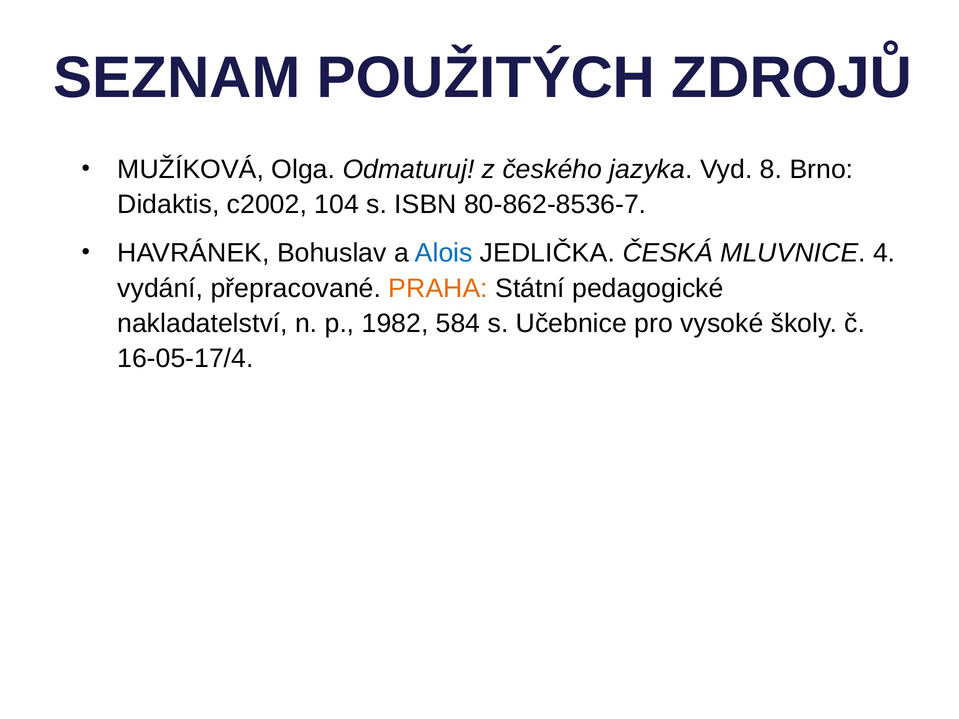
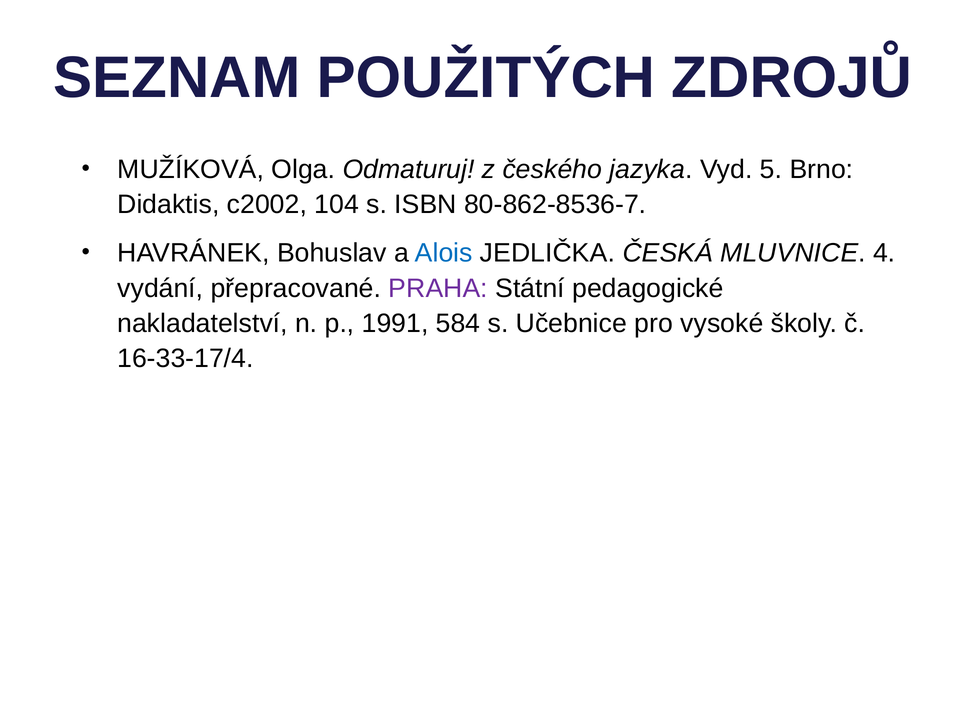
8: 8 -> 5 (771, 170)
PRAHA colour: orange -> purple (438, 288)
1982: 1982 -> 1991 (395, 324)
16-05-17/4: 16-05-17/4 -> 16-33-17/4 (185, 359)
